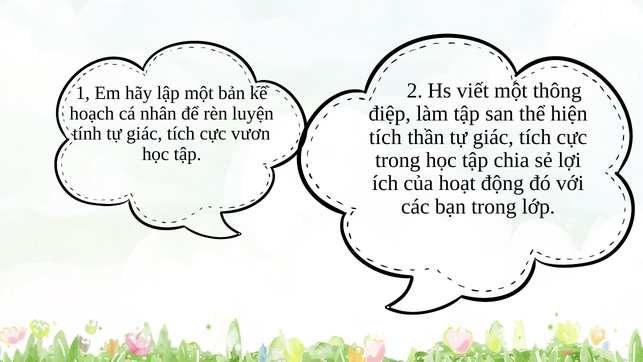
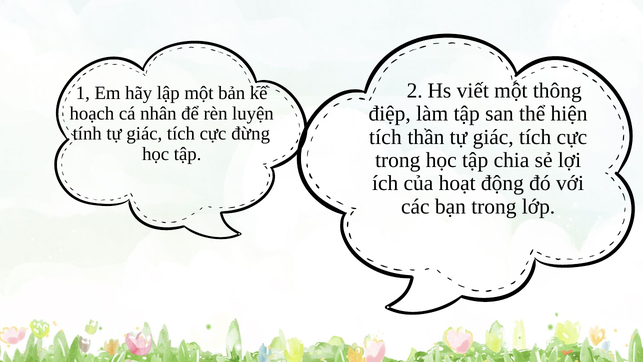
vươn: vươn -> đừng (251, 134)
